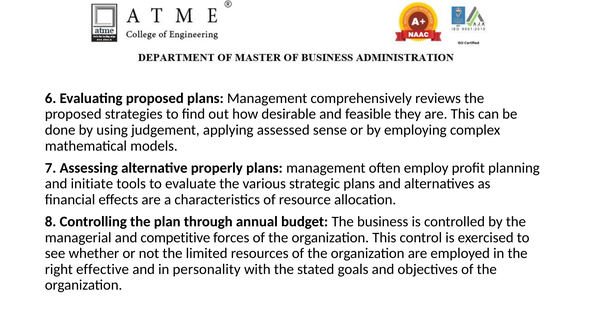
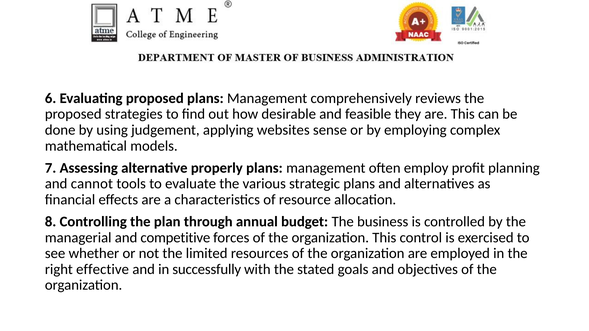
assessed: assessed -> websites (283, 130)
initiate: initiate -> cannot (92, 184)
personality: personality -> successfully (207, 270)
